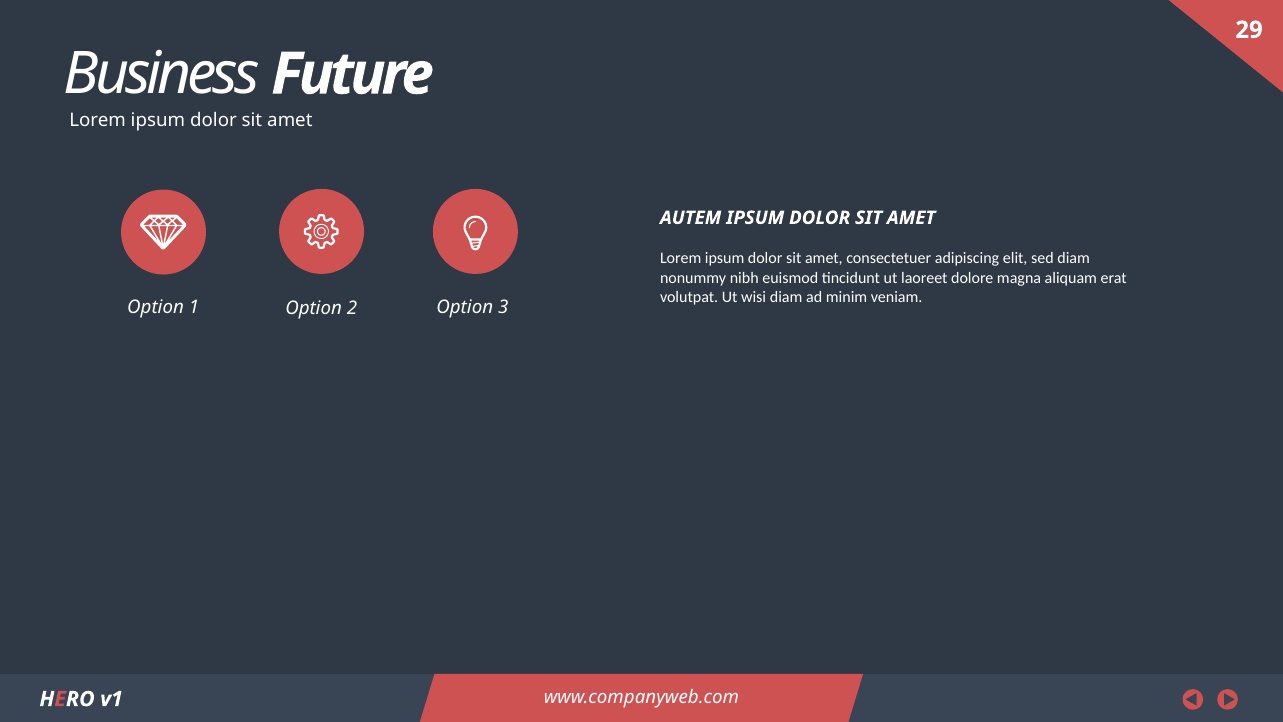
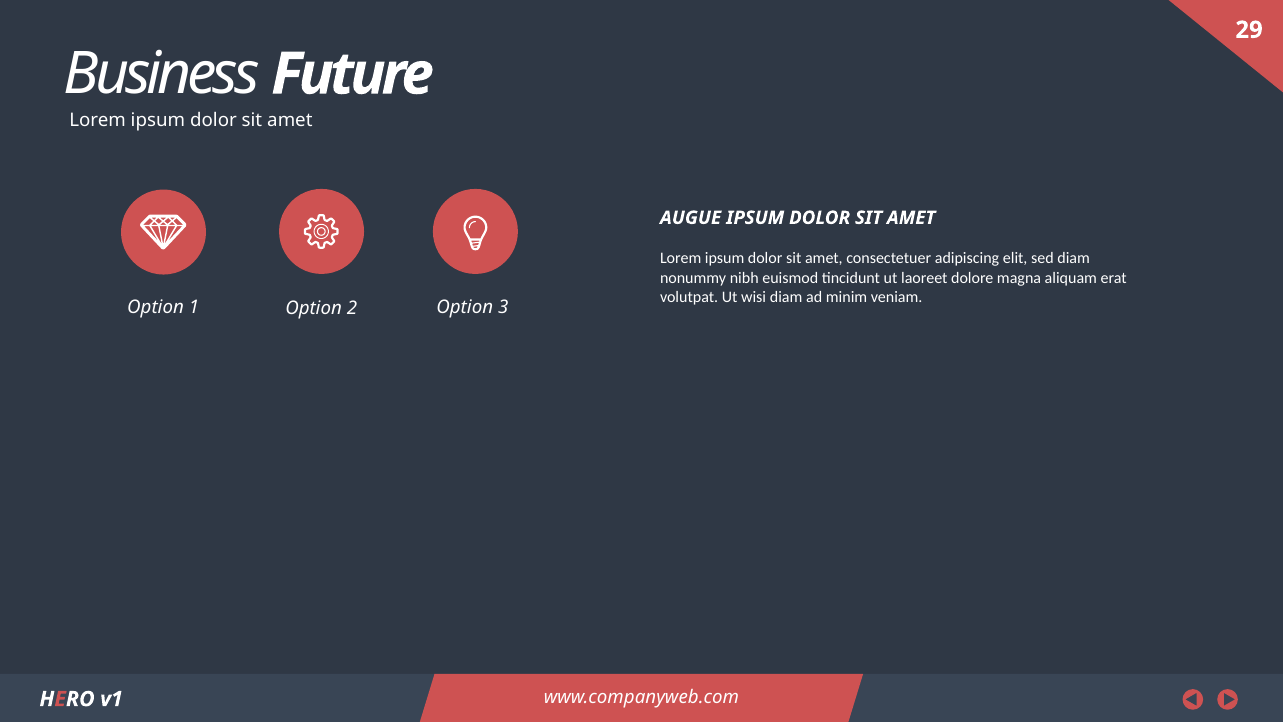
AUTEM: AUTEM -> AUGUE (691, 218)
